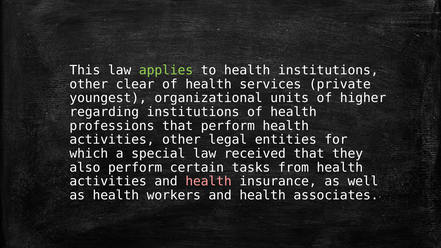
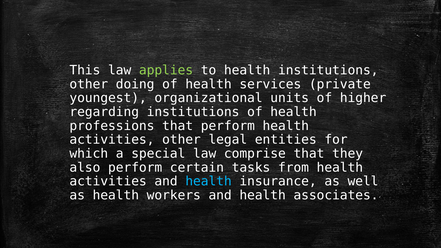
clear: clear -> doing (135, 84)
received: received -> comprise (255, 154)
health colour: pink -> light blue (209, 181)
